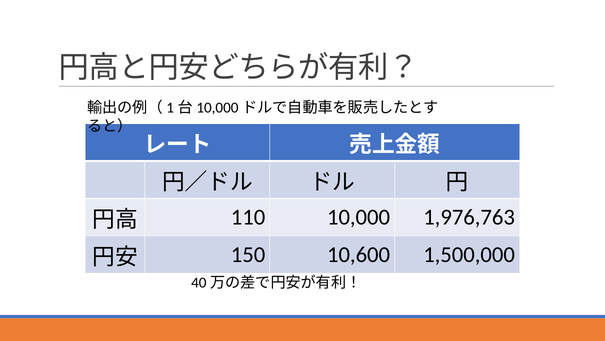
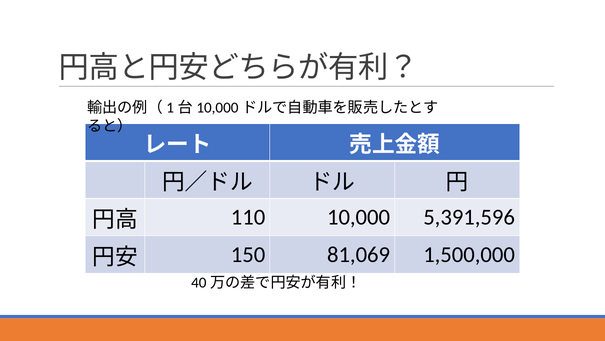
1,976,763: 1,976,763 -> 5,391,596 (469, 217)
10,600: 10,600 -> 81,069 (359, 254)
